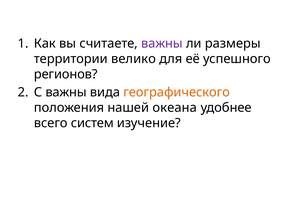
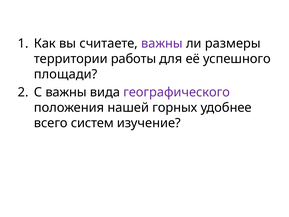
велико: велико -> работы (134, 59)
регионов: регионов -> площади (66, 74)
географического colour: orange -> purple (177, 92)
океана: океана -> горных (175, 108)
